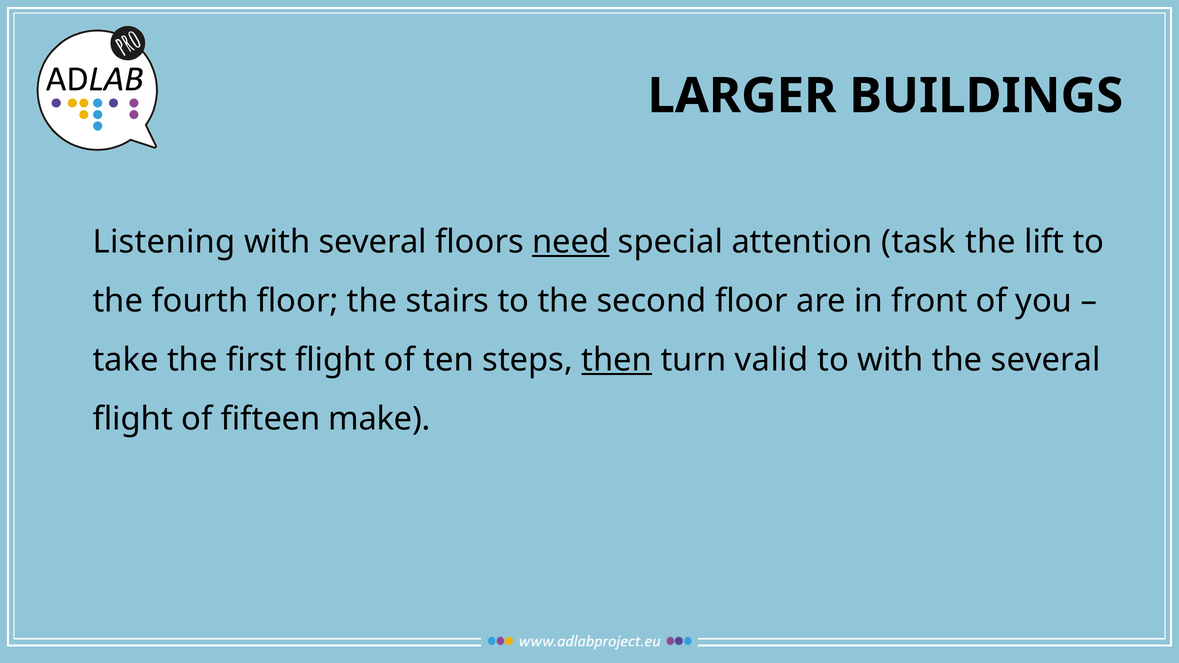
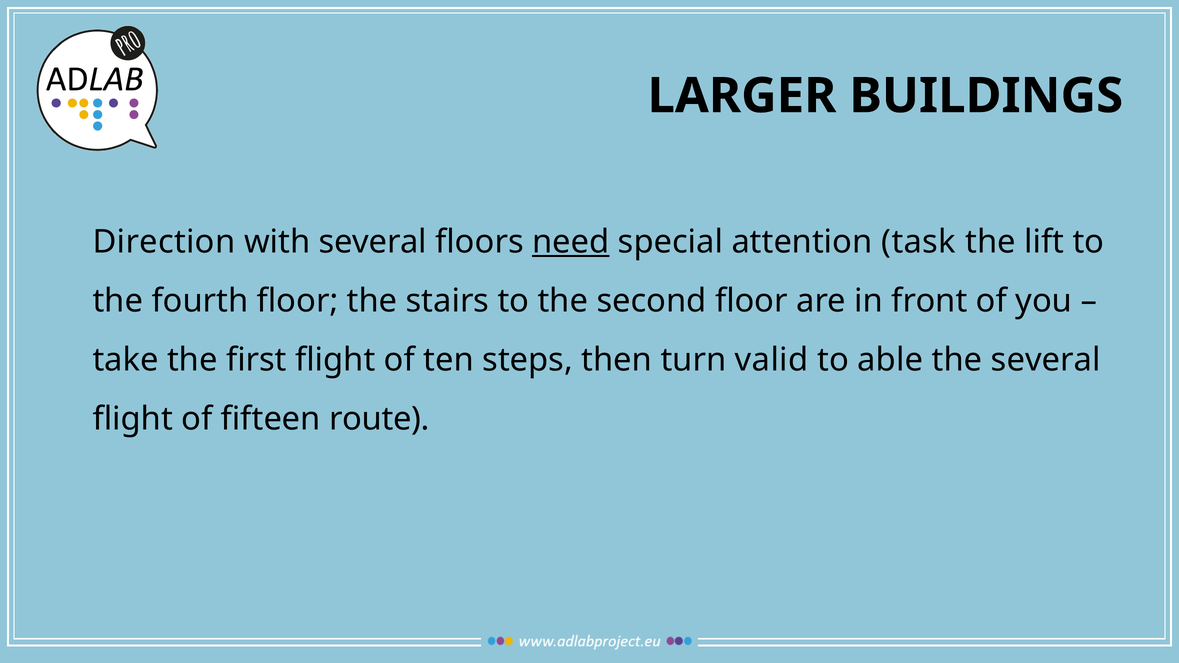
Listening: Listening -> Direction (164, 242)
then underline: present -> none (617, 360)
to with: with -> able (890, 360)
make: make -> route (379, 419)
